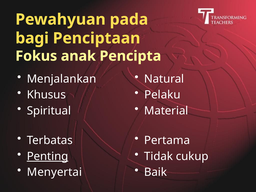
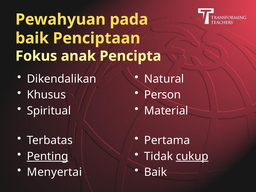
bagi: bagi -> baik (32, 38)
Menjalankan: Menjalankan -> Dikendalikan (62, 79)
Pelaku: Pelaku -> Person (163, 95)
cukup underline: none -> present (192, 156)
